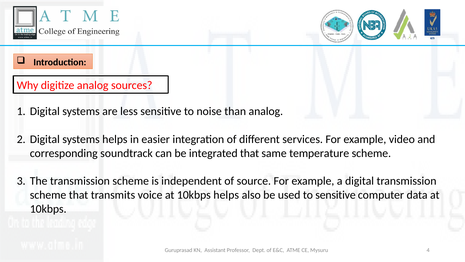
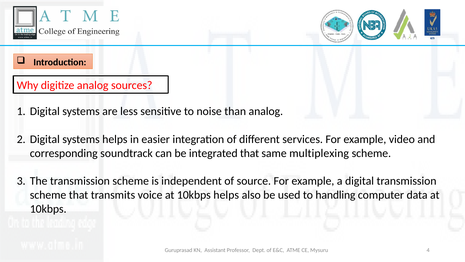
temperature: temperature -> multiplexing (319, 153)
to sensitive: sensitive -> handling (335, 195)
